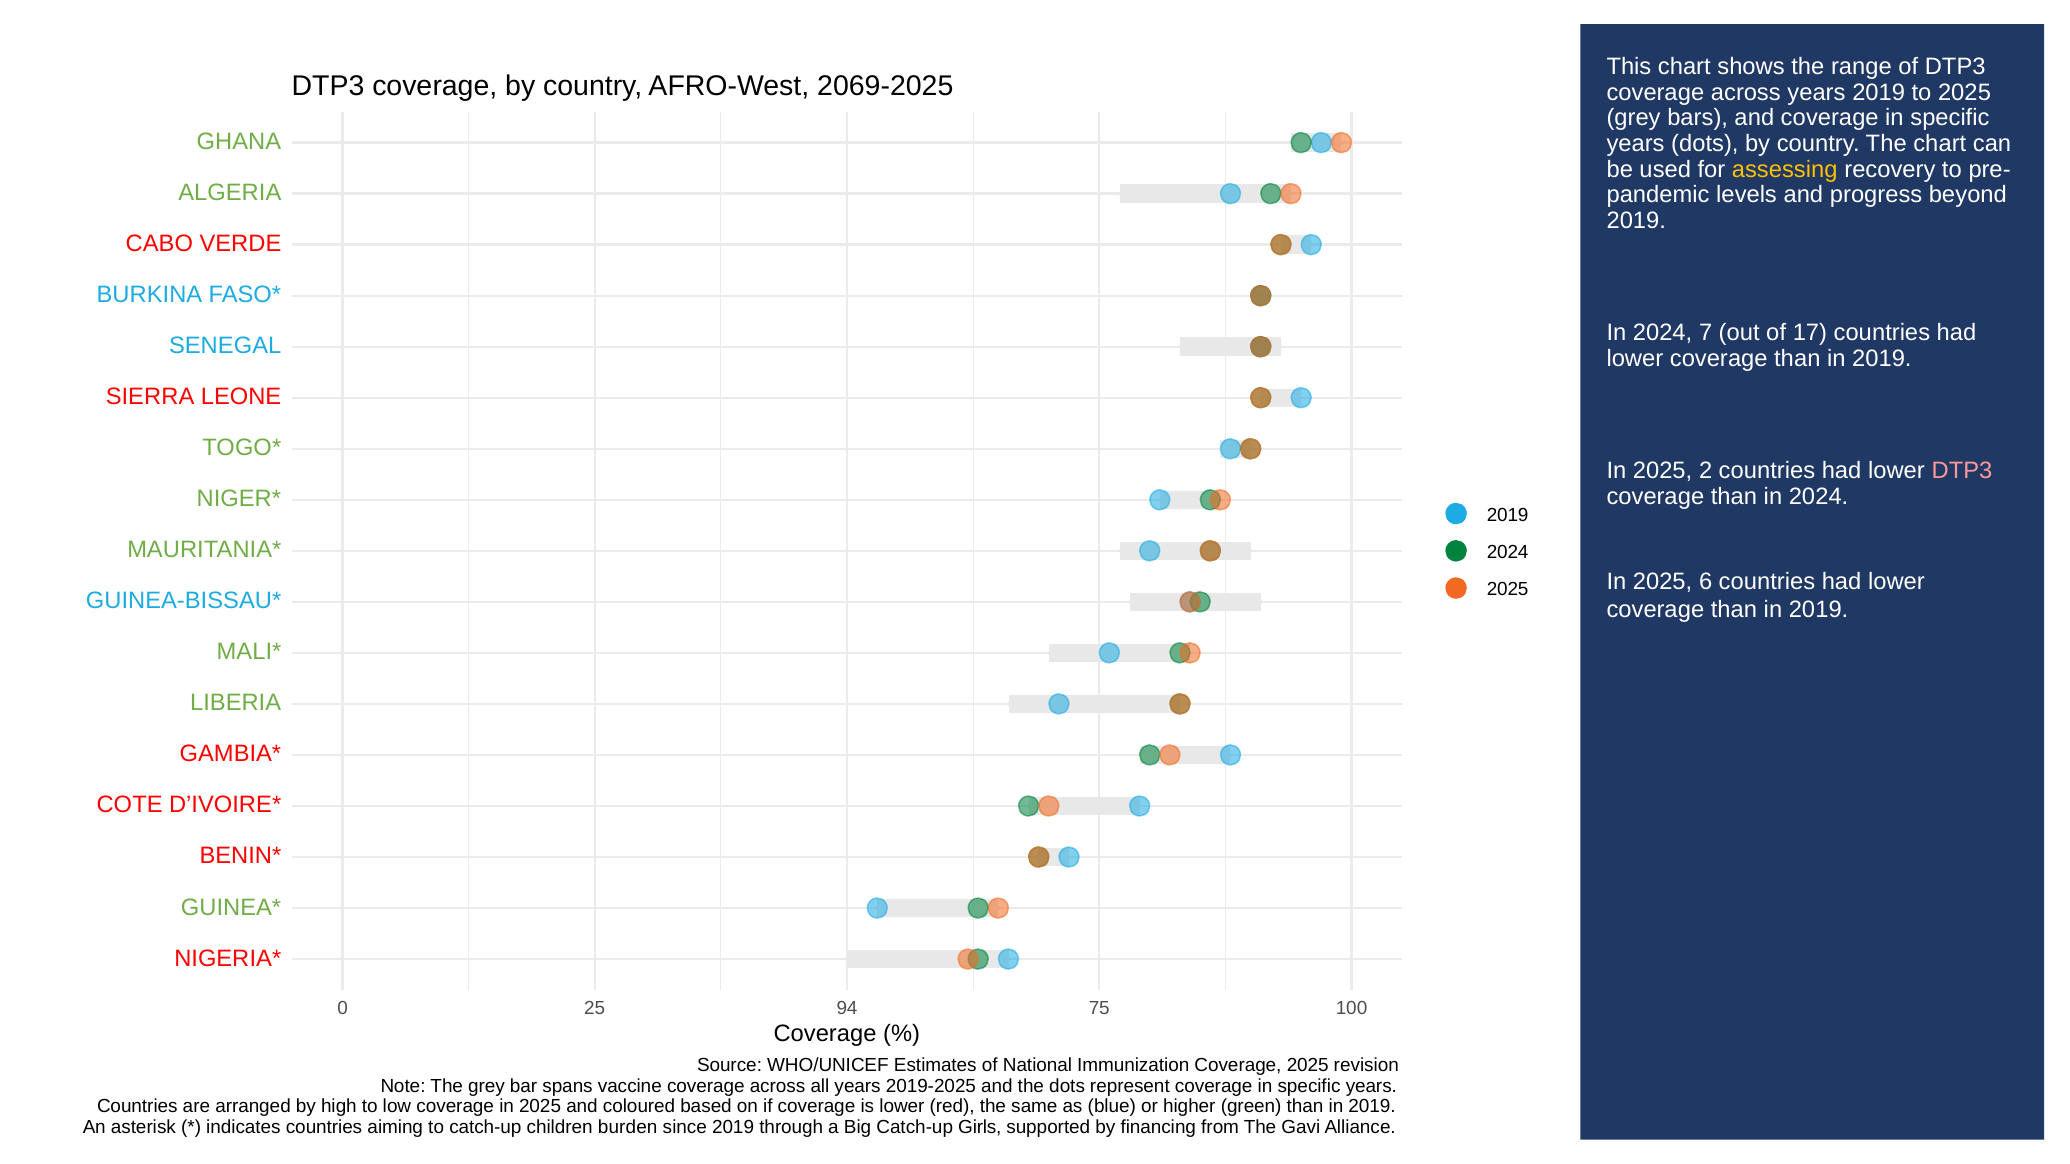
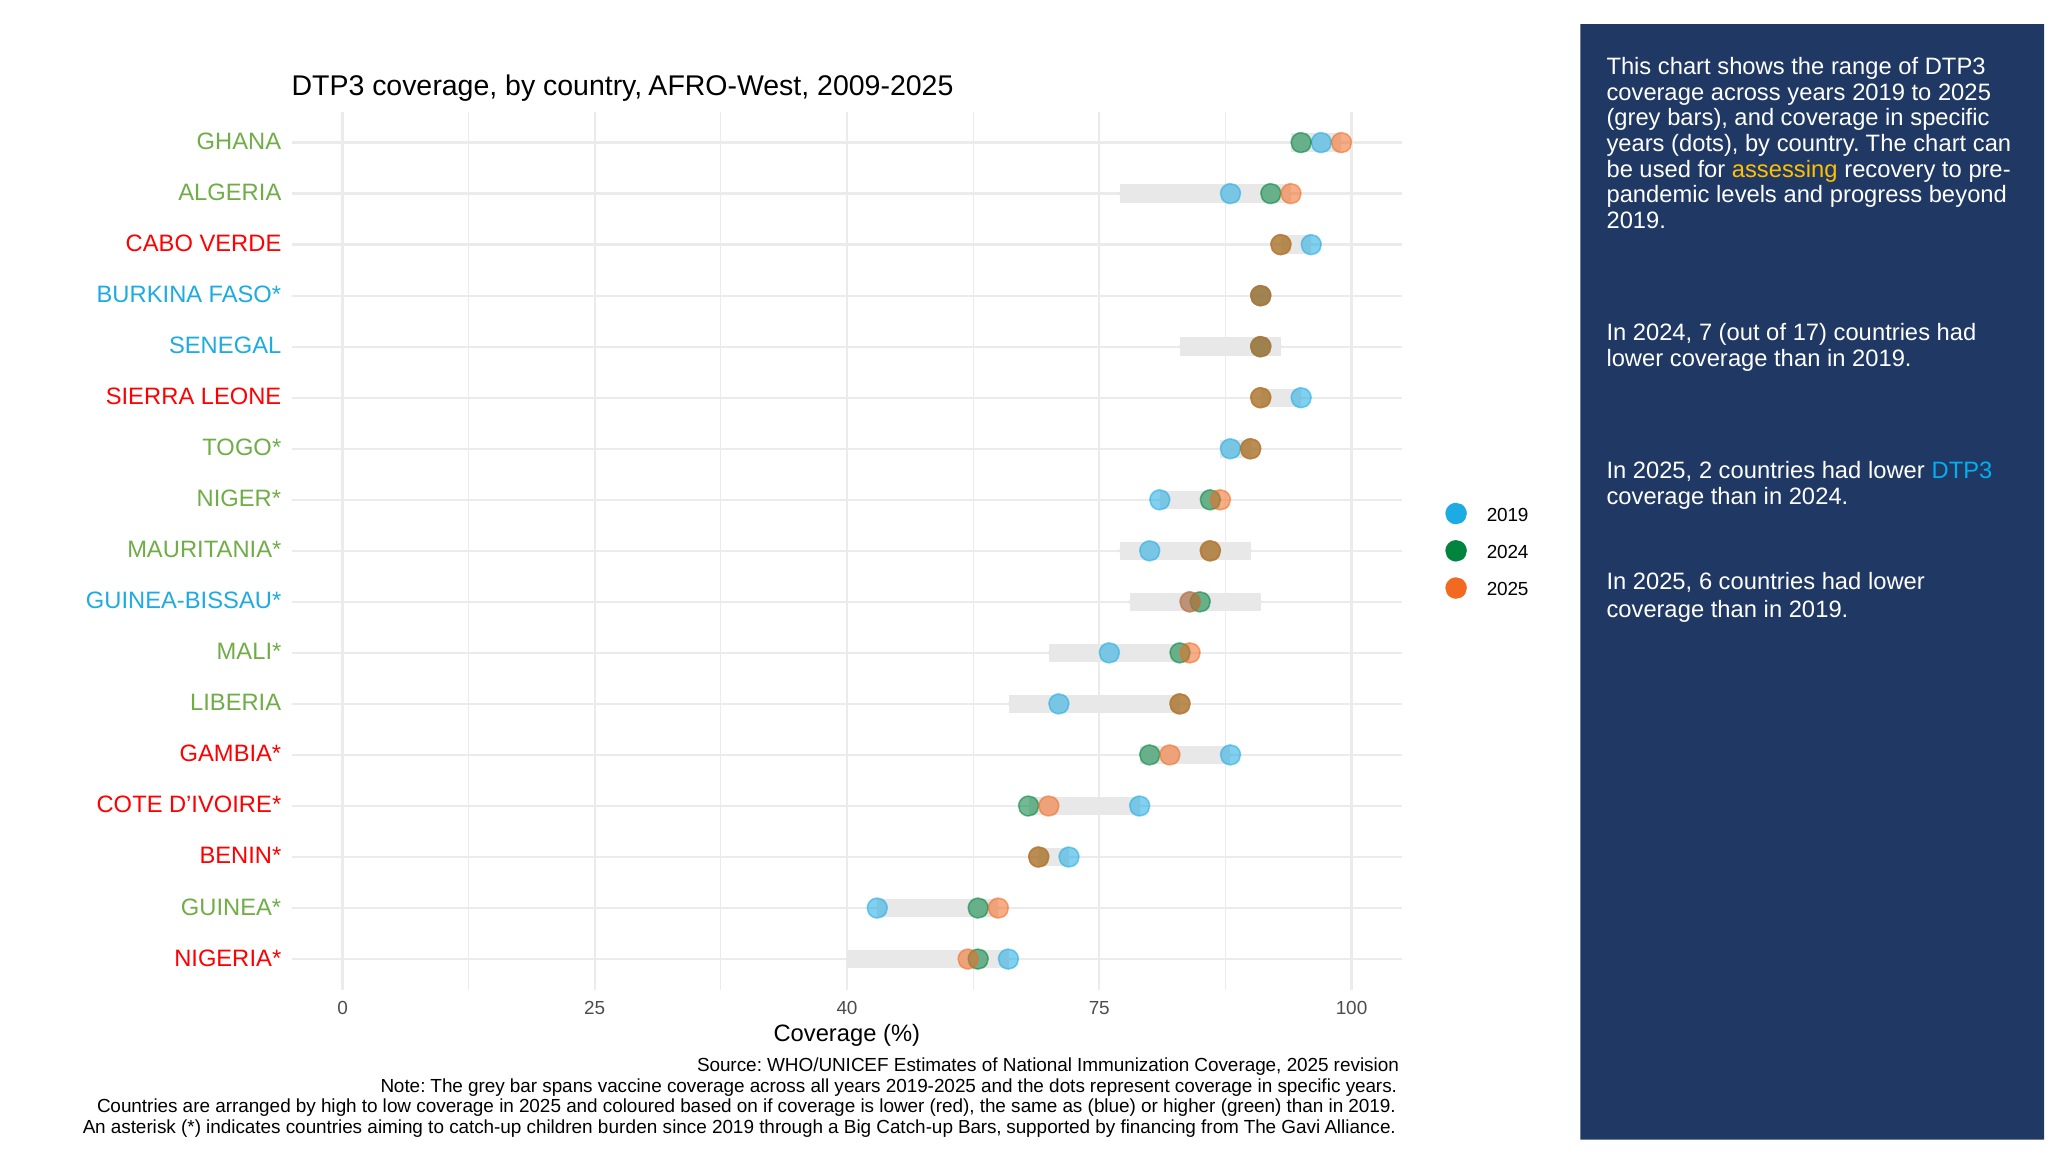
2069-2025: 2069-2025 -> 2009-2025 (885, 86)
DTP3 colour: pink -> light blue (1962, 471)
94: 94 -> 40 (847, 1009)
Catch-up Girls: Girls -> Bars (980, 1127)
